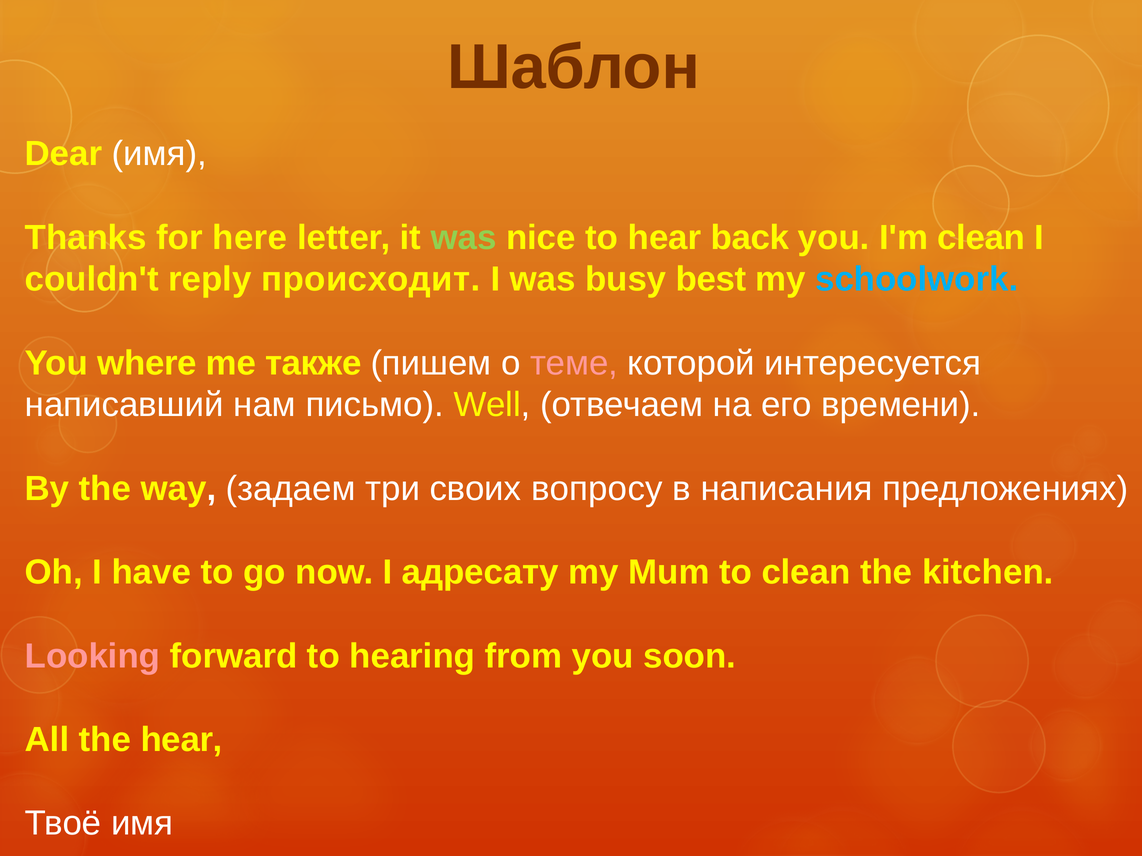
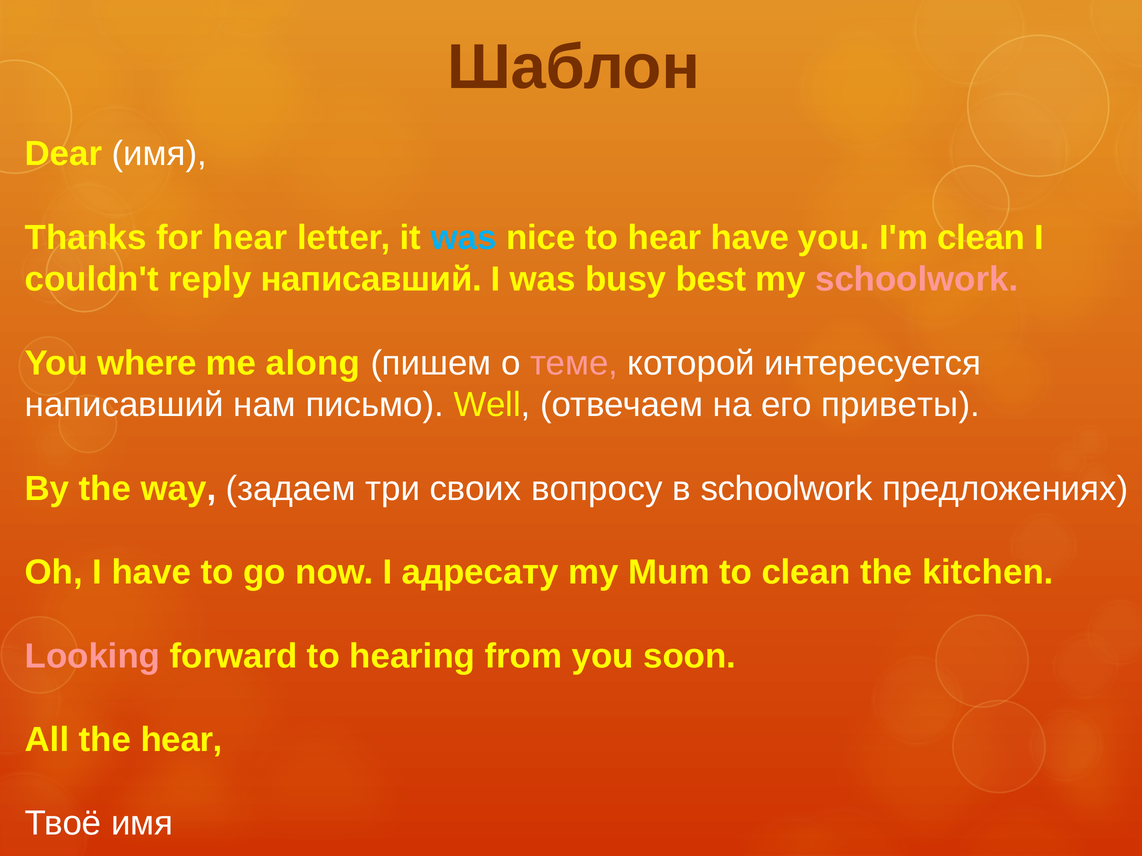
for here: here -> hear (250, 238)
was colour: light green -> light blue (464, 238)
hear back: back -> have (750, 238)
reply происходит: происходит -> написавший (371, 280)
schoolwork colour: light blue -> pink (917, 280)
также: также -> along (313, 363)
времени: времени -> приветы (901, 405)
в написания: написания -> schoolwork (787, 489)
